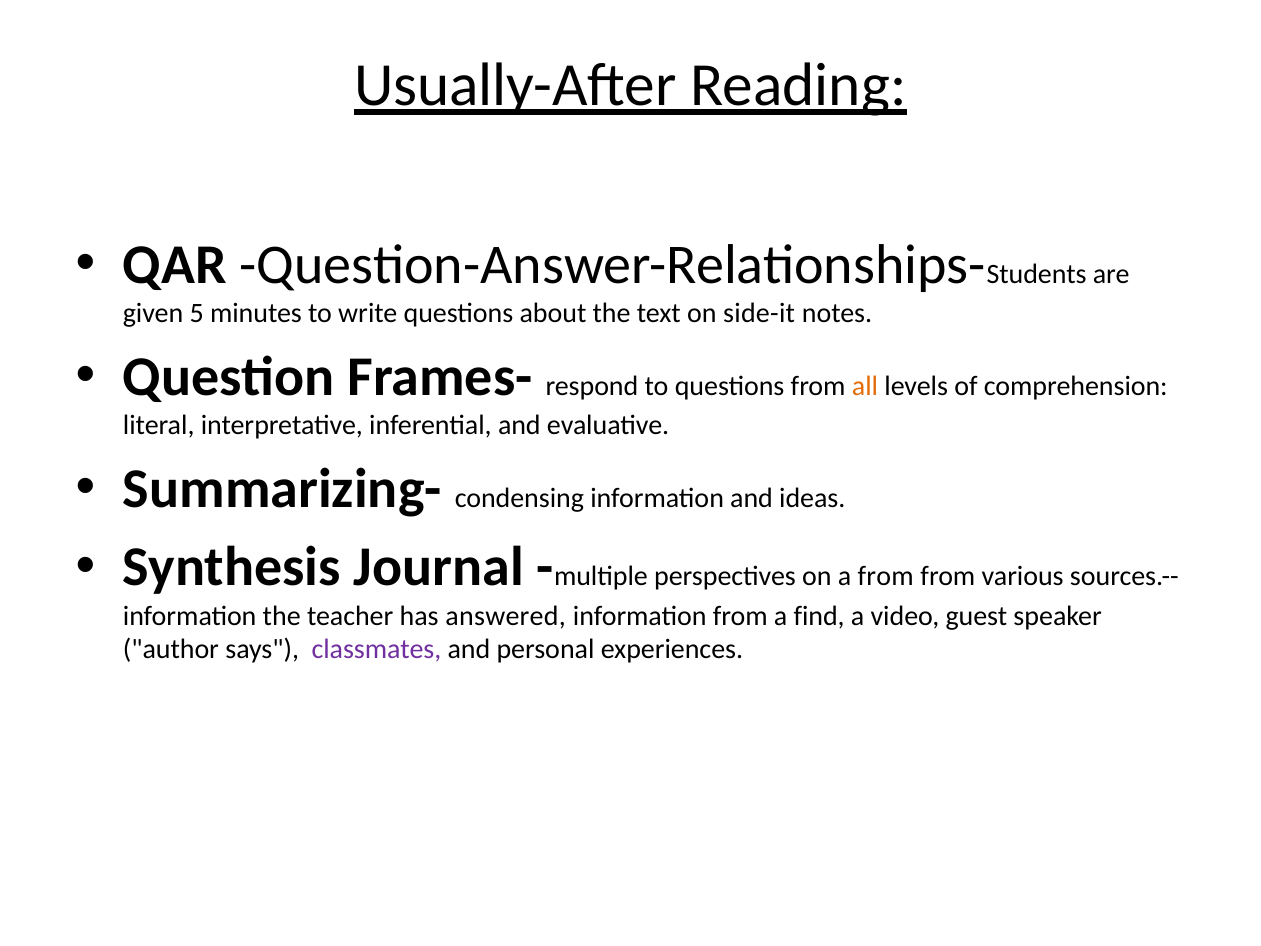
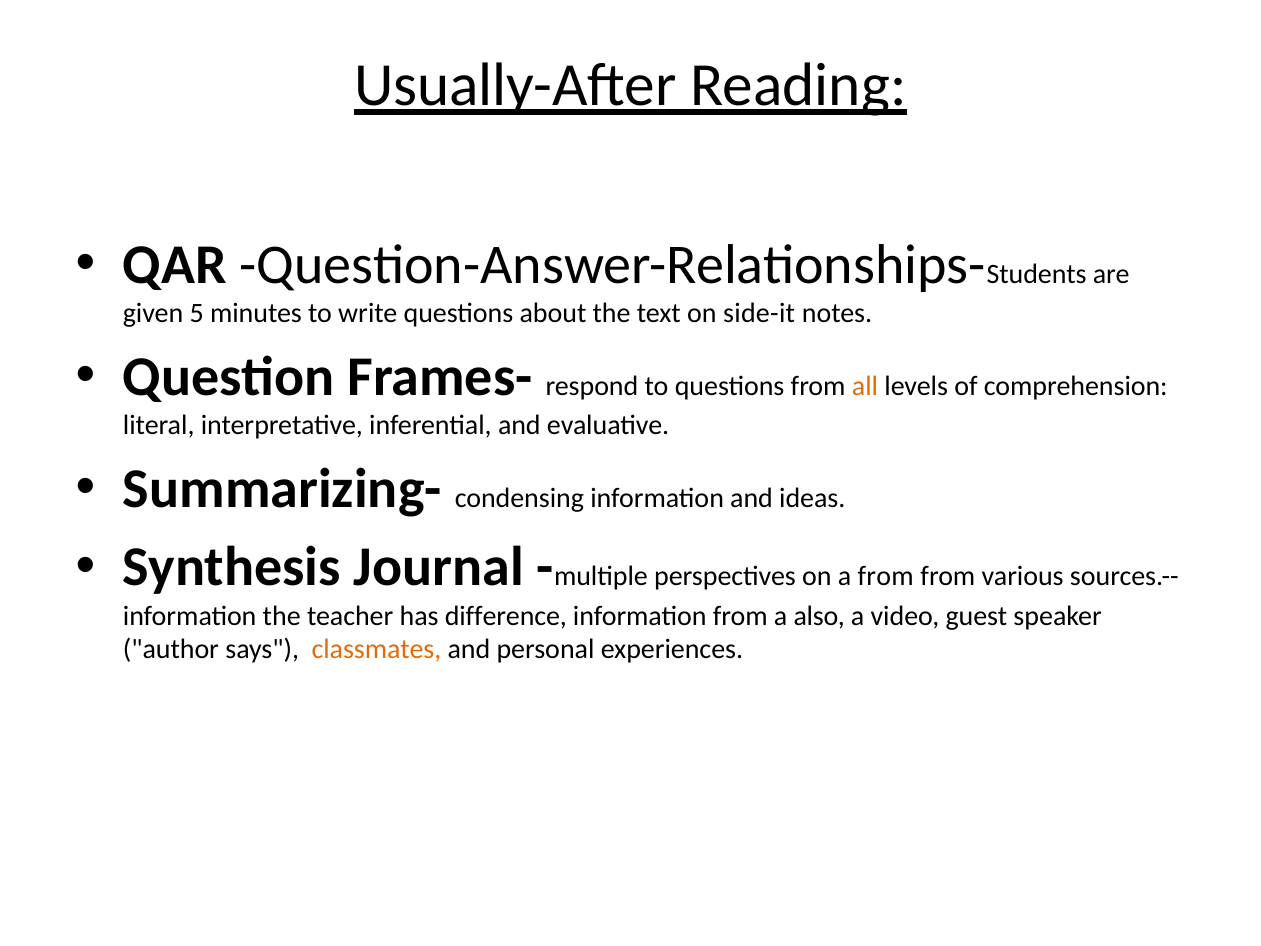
answered: answered -> difference (506, 616)
find: find -> also (819, 616)
classmates colour: purple -> orange (376, 649)
